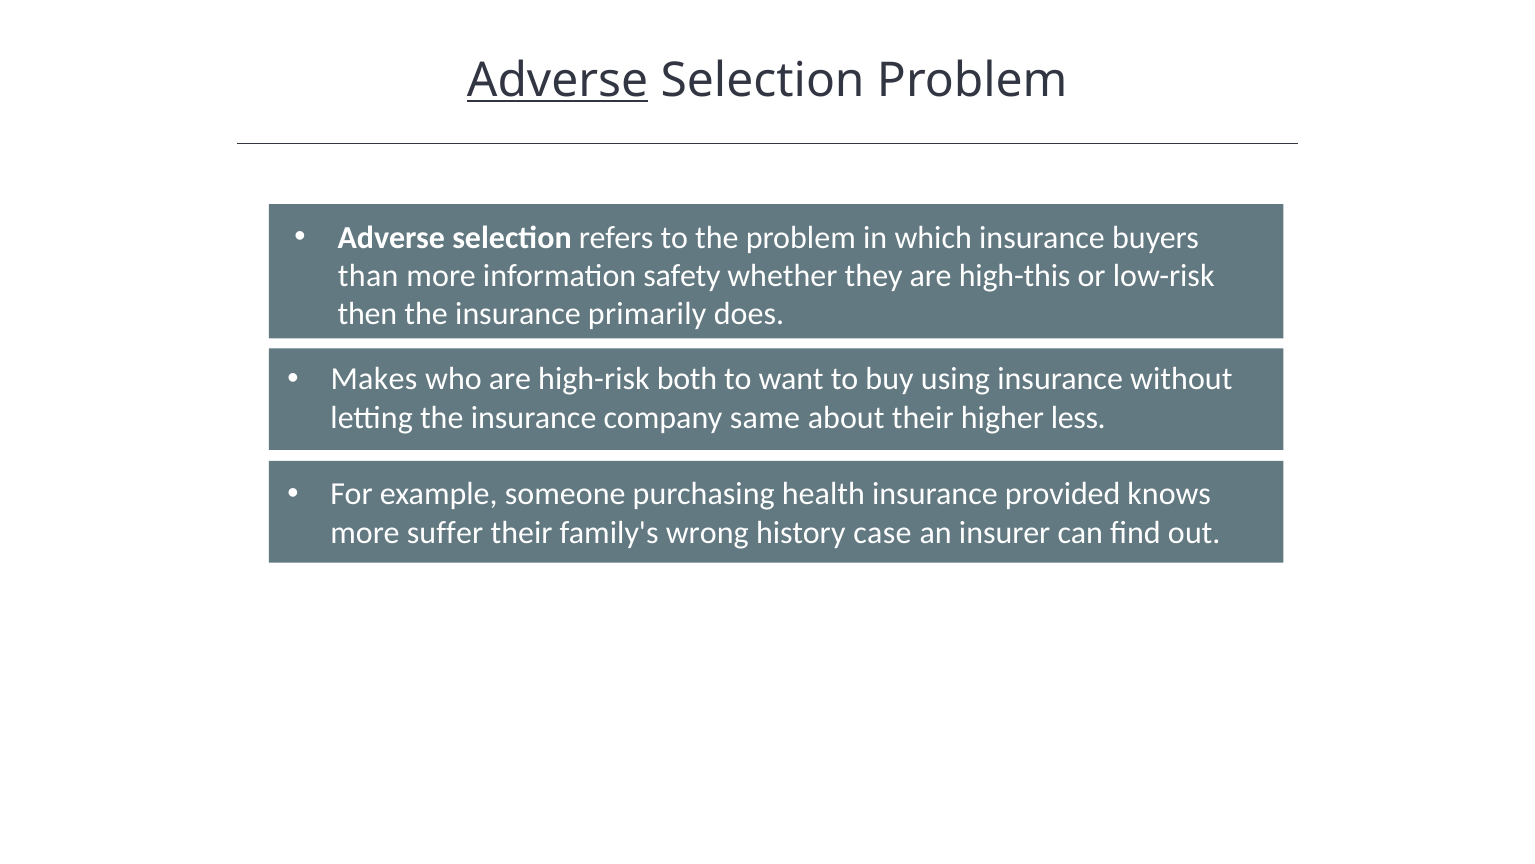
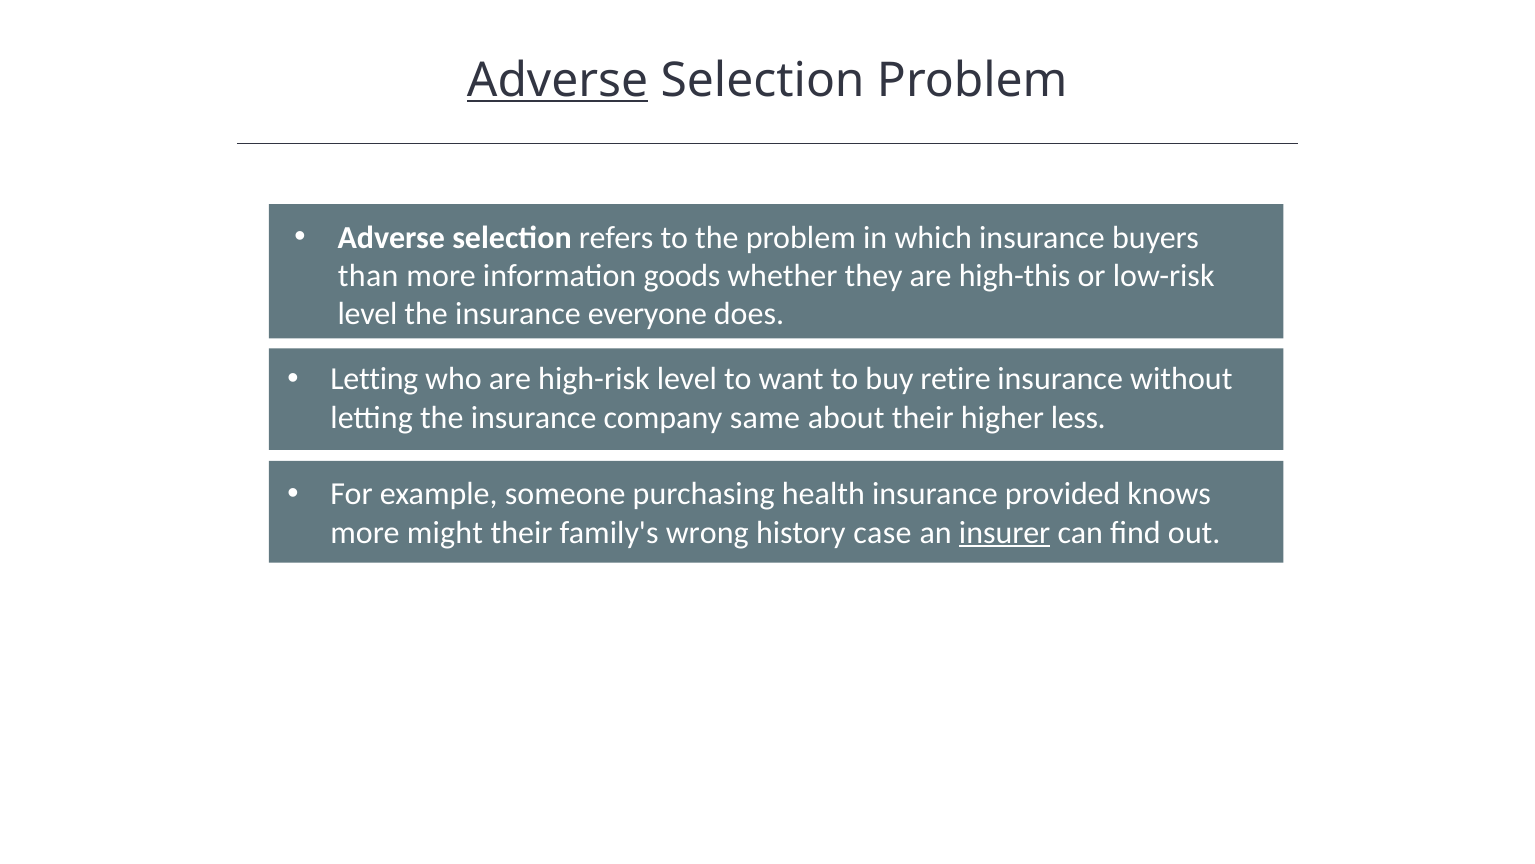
safety: safety -> goods (682, 276)
then: then -> level (367, 314)
primarily: primarily -> everyone (647, 314)
Makes: Makes -> Letting (374, 379)
high-risk both: both -> level (687, 379)
using: using -> retire (956, 379)
suffer: suffer -> might (445, 532)
insurer underline: none -> present (1005, 532)
